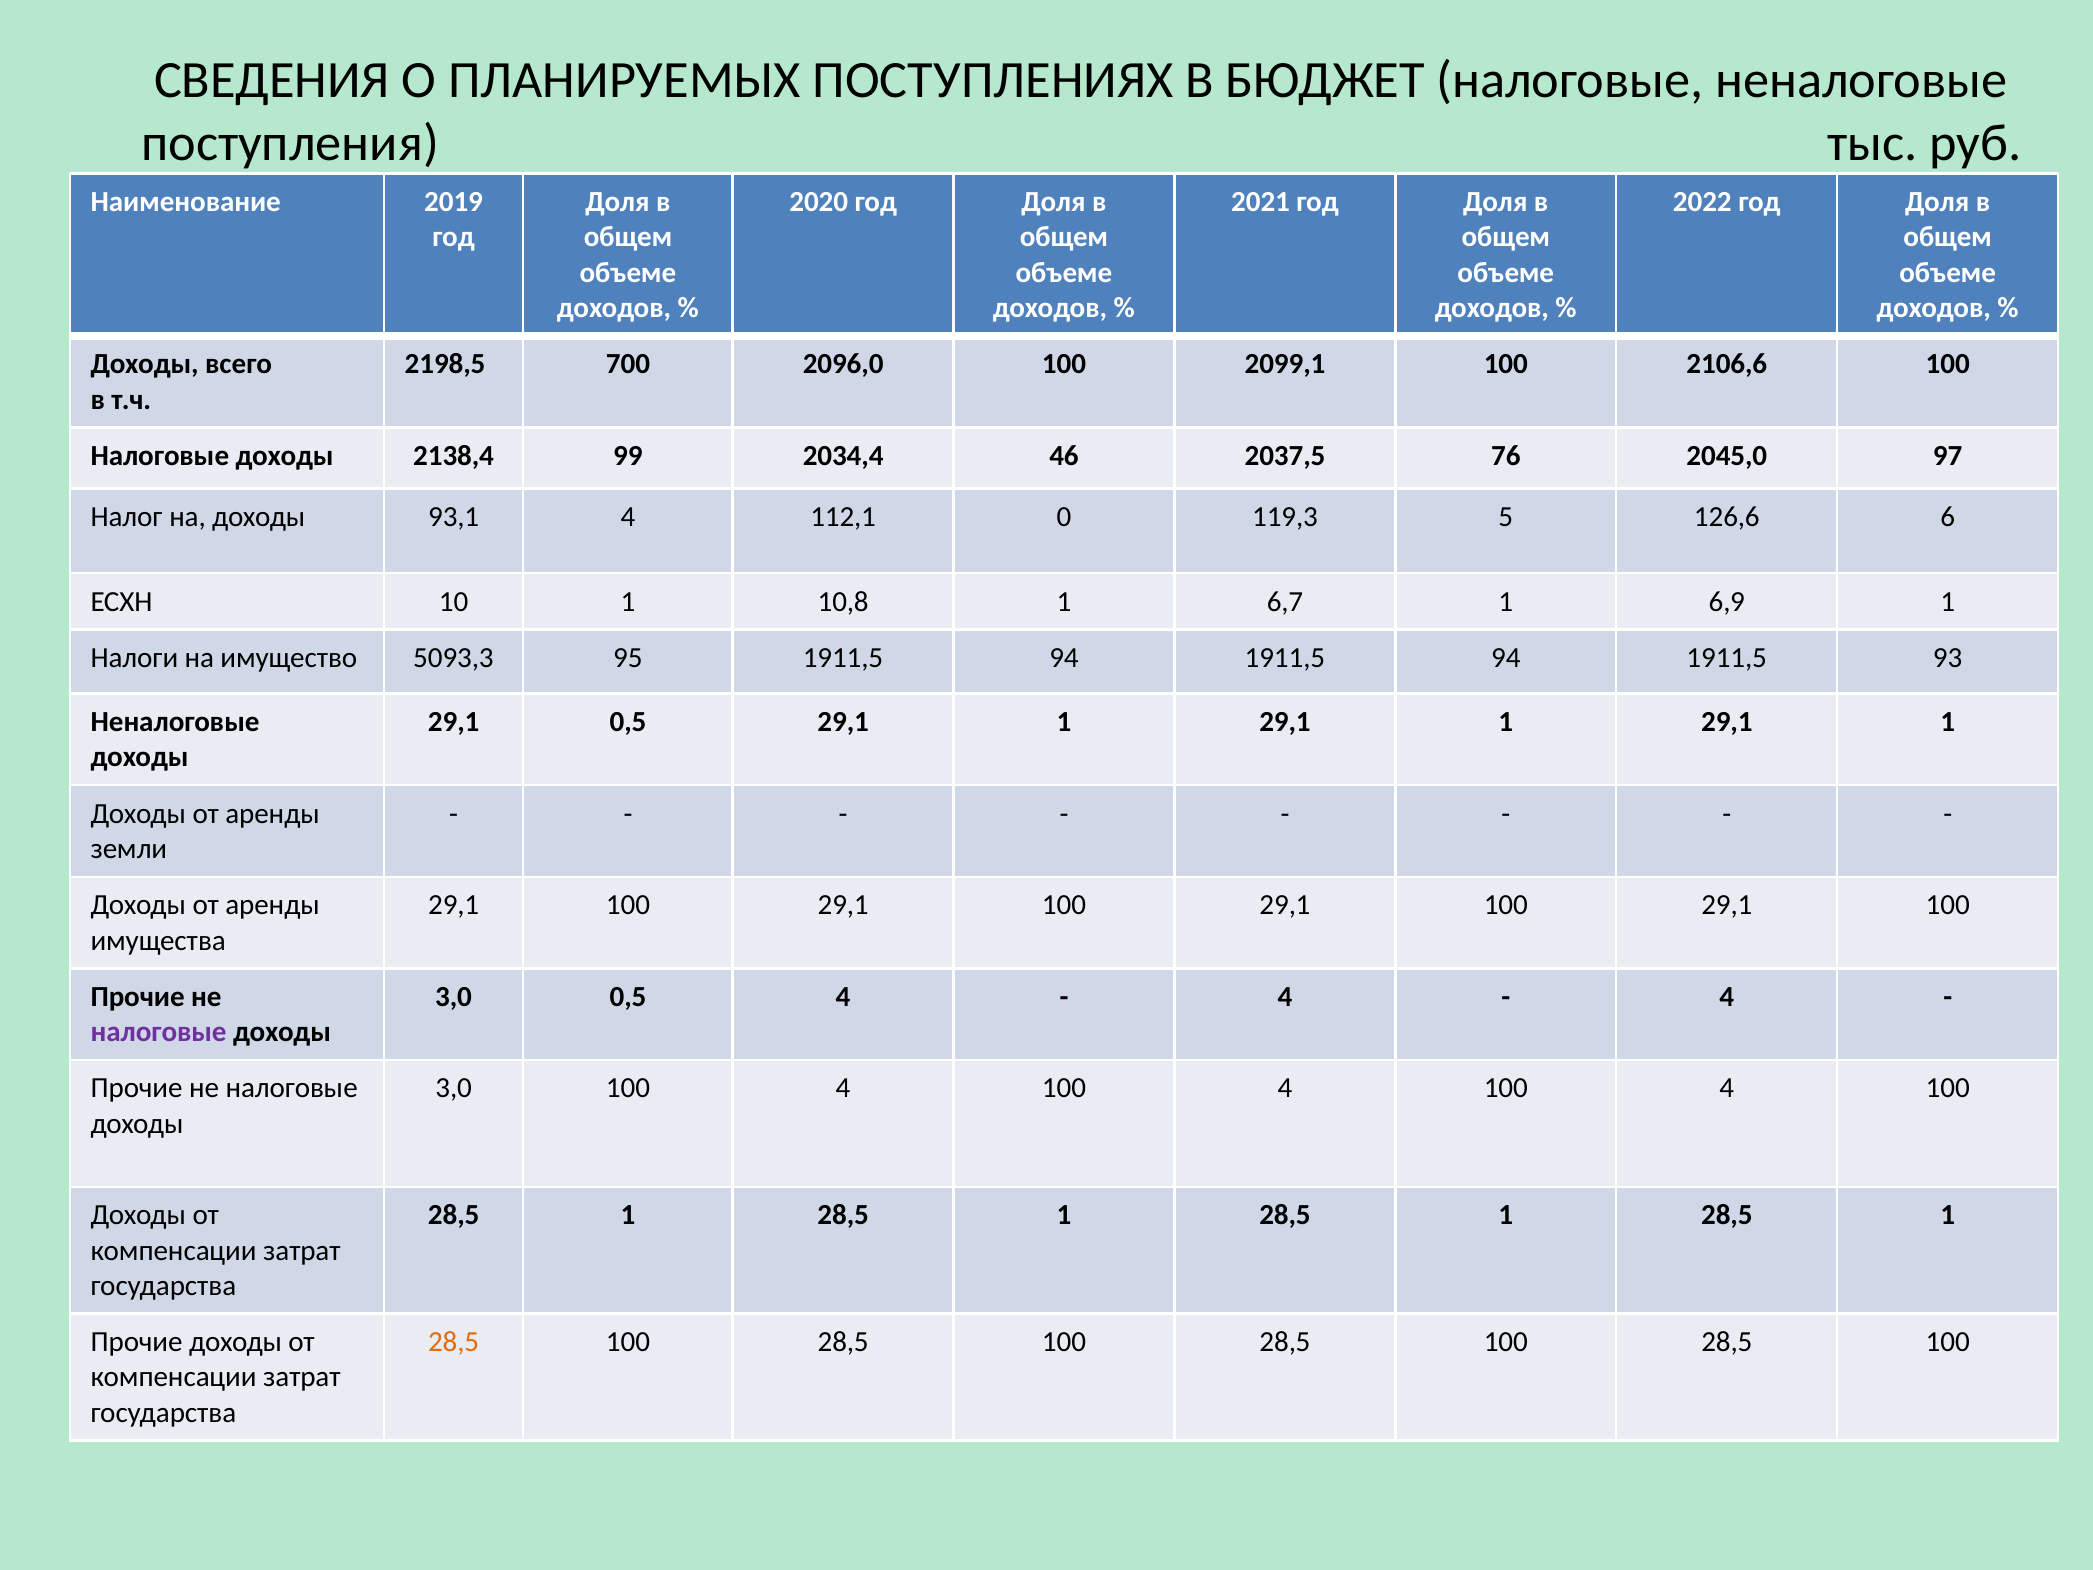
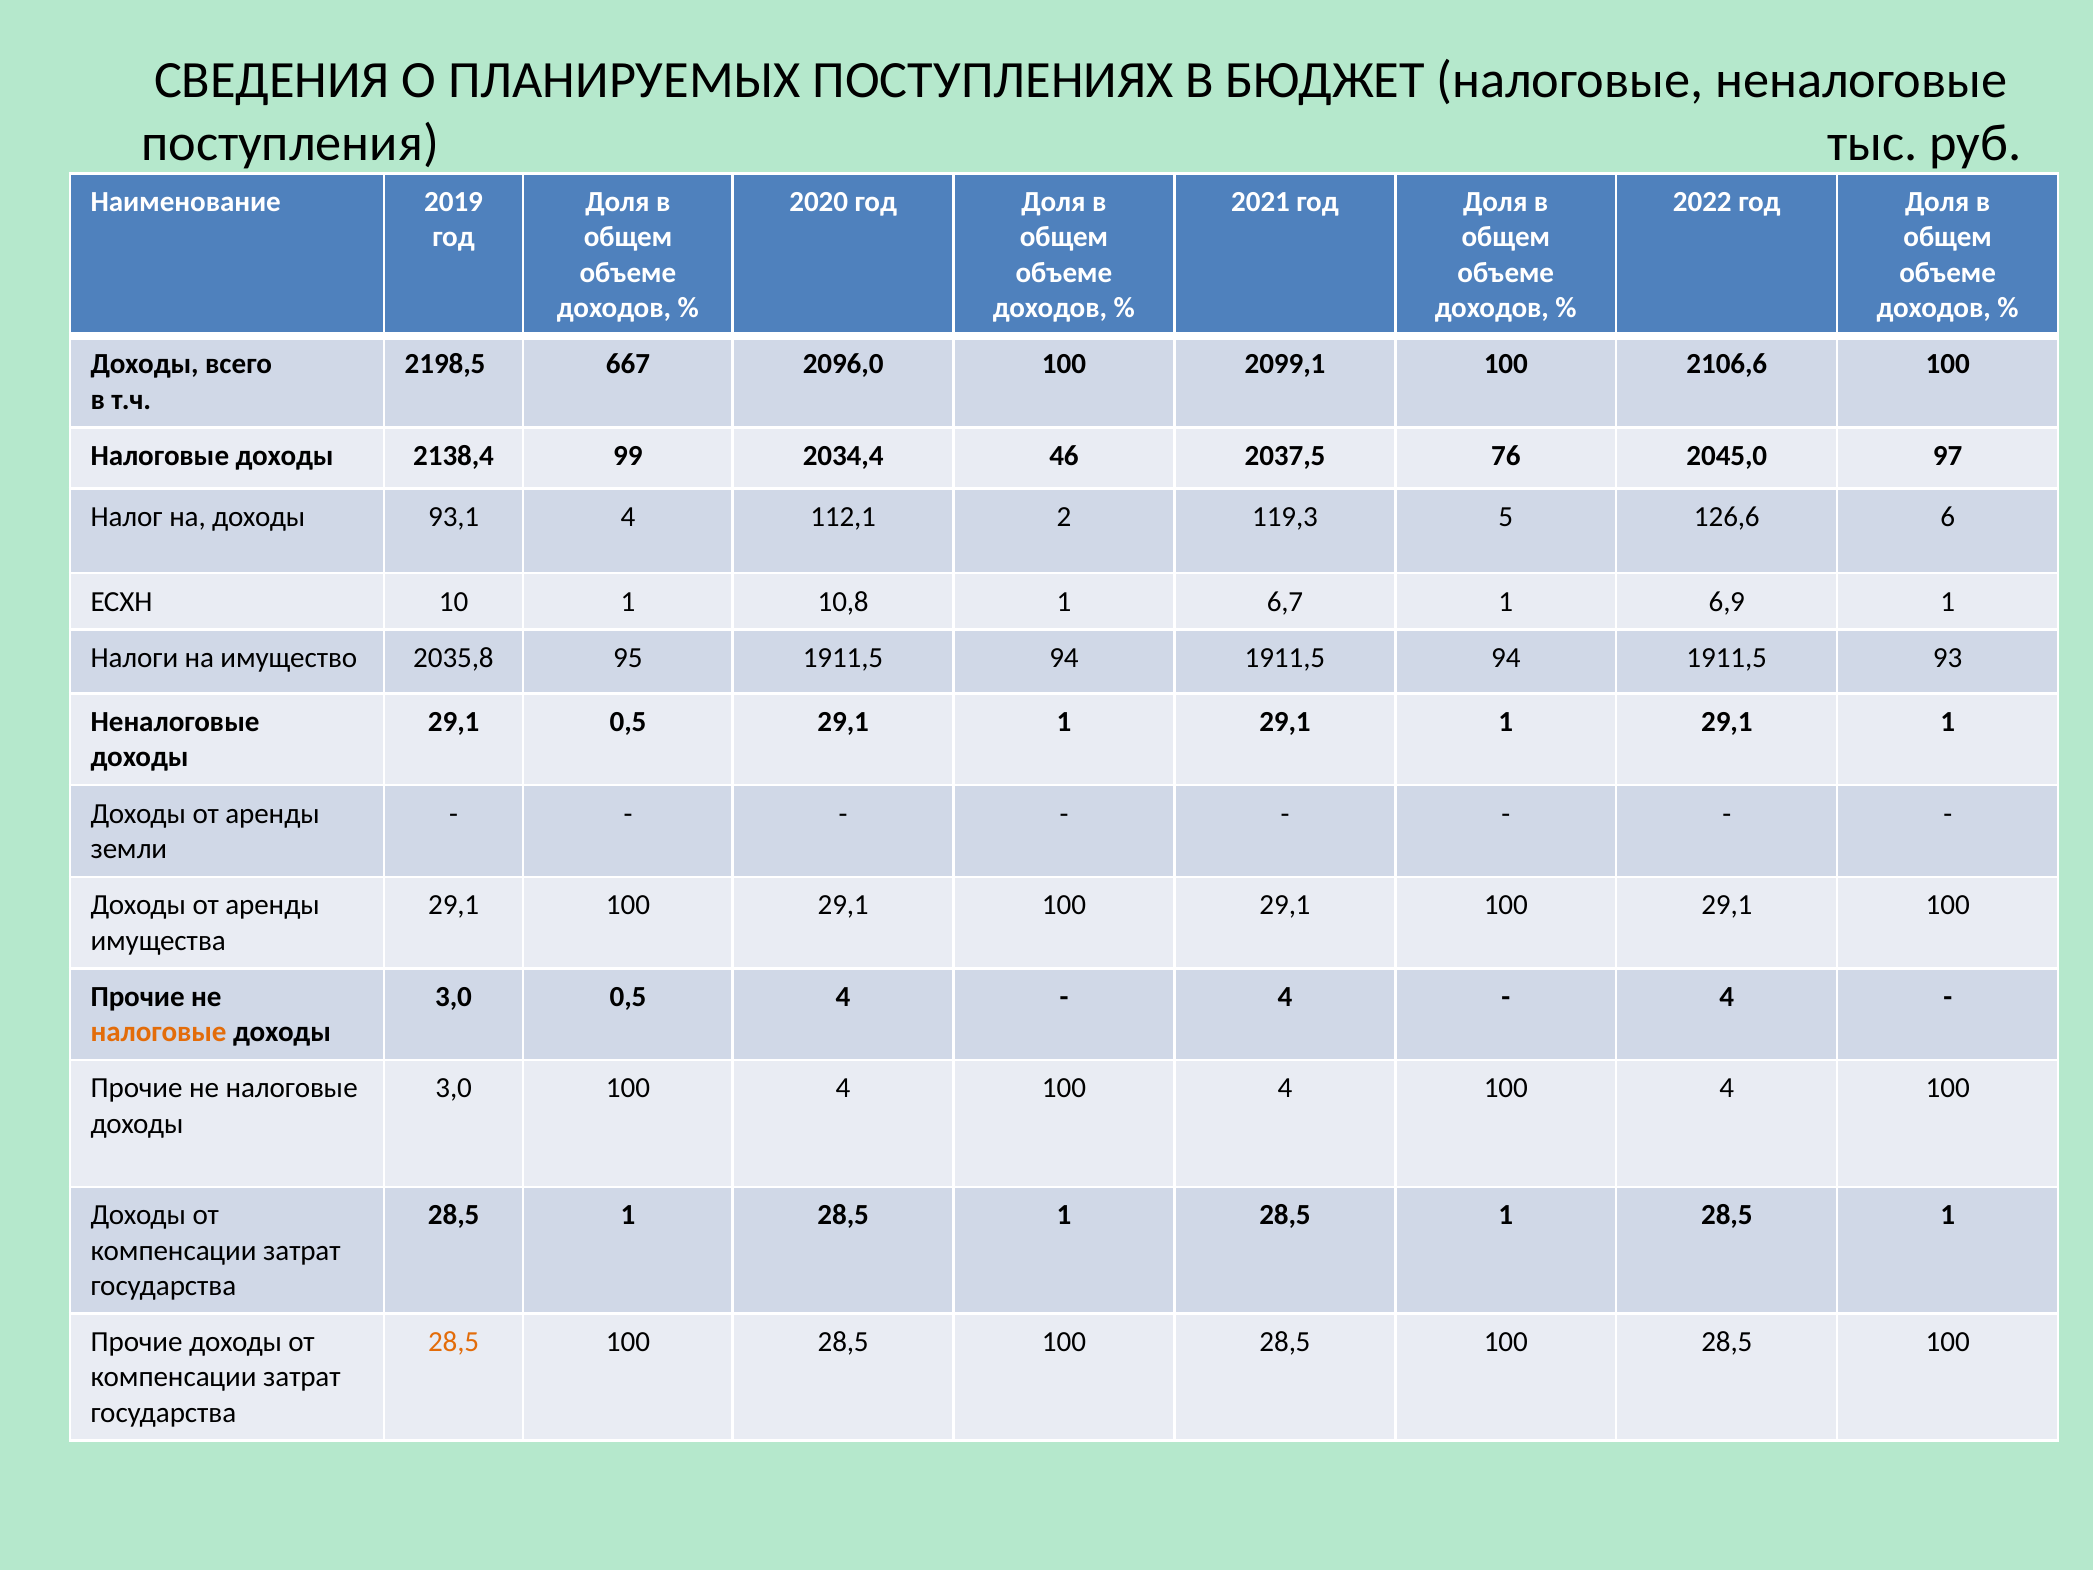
700: 700 -> 667 (628, 364)
0: 0 -> 2 (1064, 517)
5093,3: 5093,3 -> 2035,8 (453, 658)
налоговые colour: purple -> orange (159, 1032)
